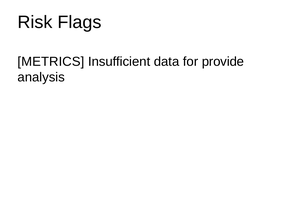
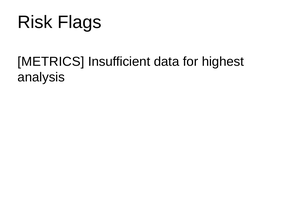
provide: provide -> highest (223, 62)
